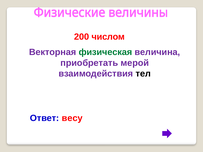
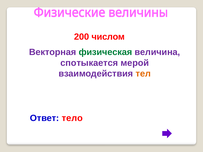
приобретать: приобретать -> спотыкается (89, 63)
тел colour: black -> orange (143, 74)
весу: весу -> тело (72, 118)
